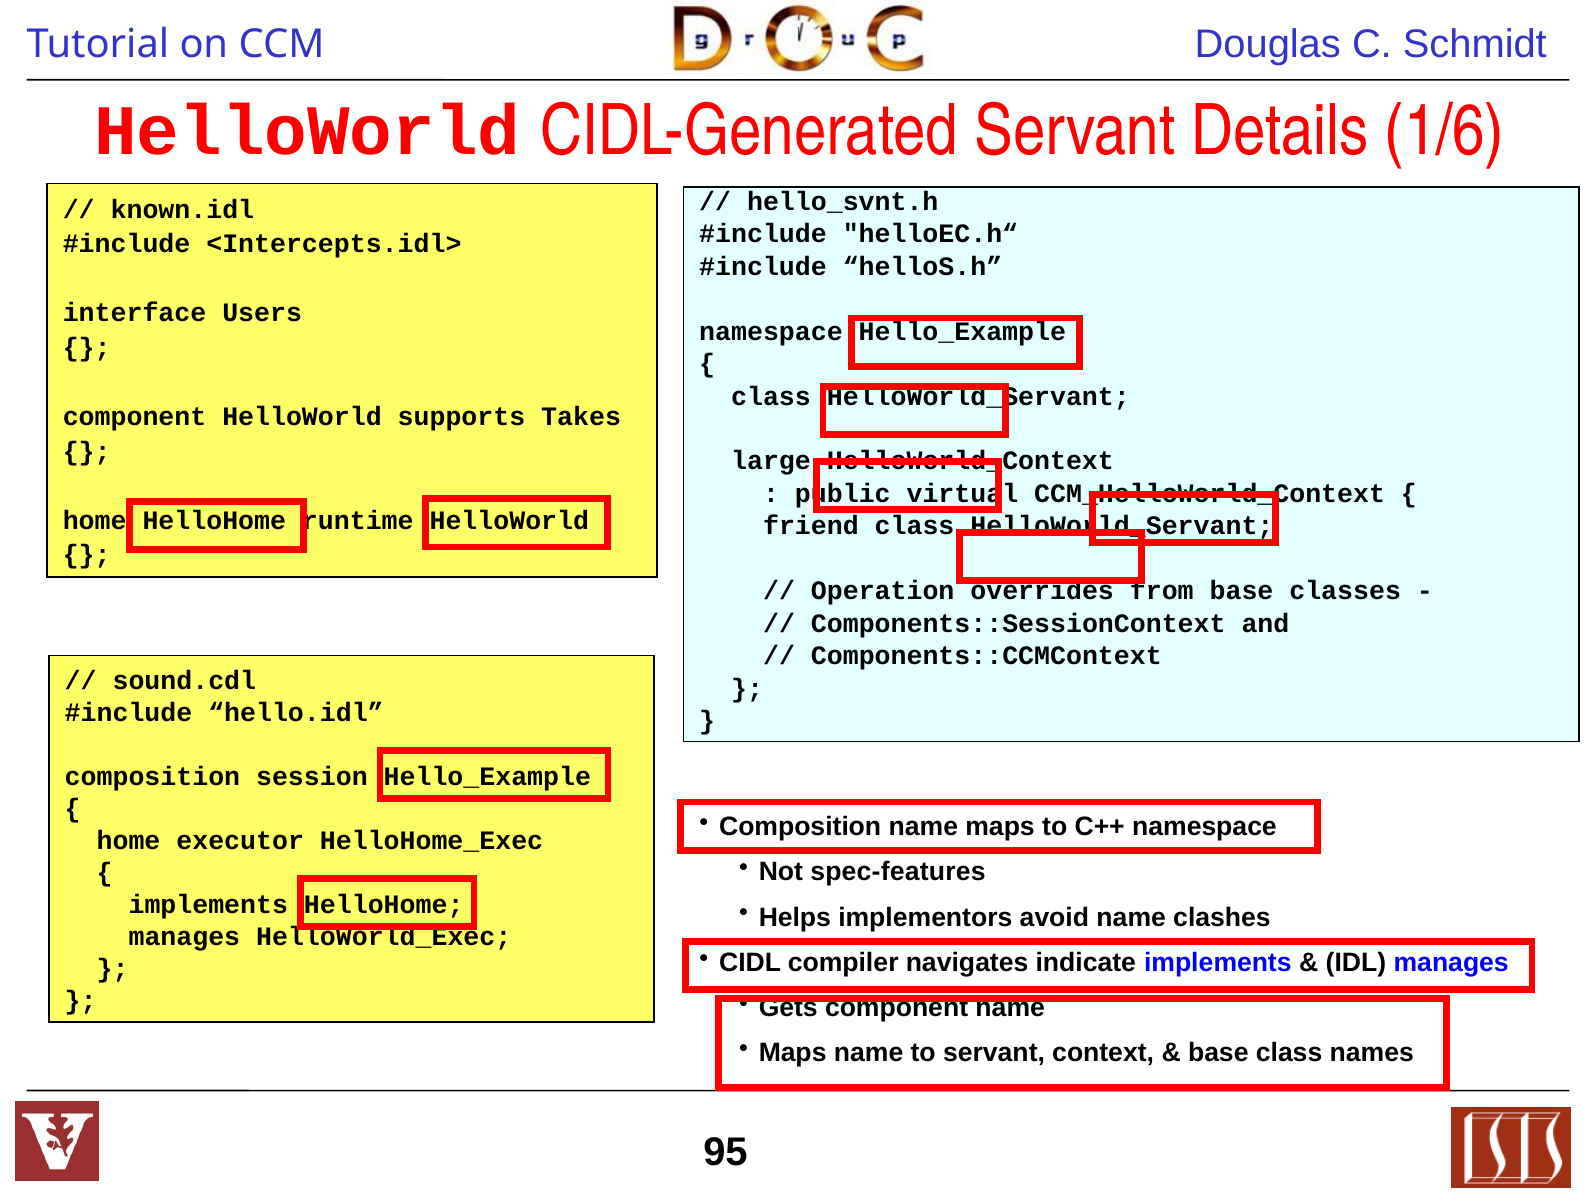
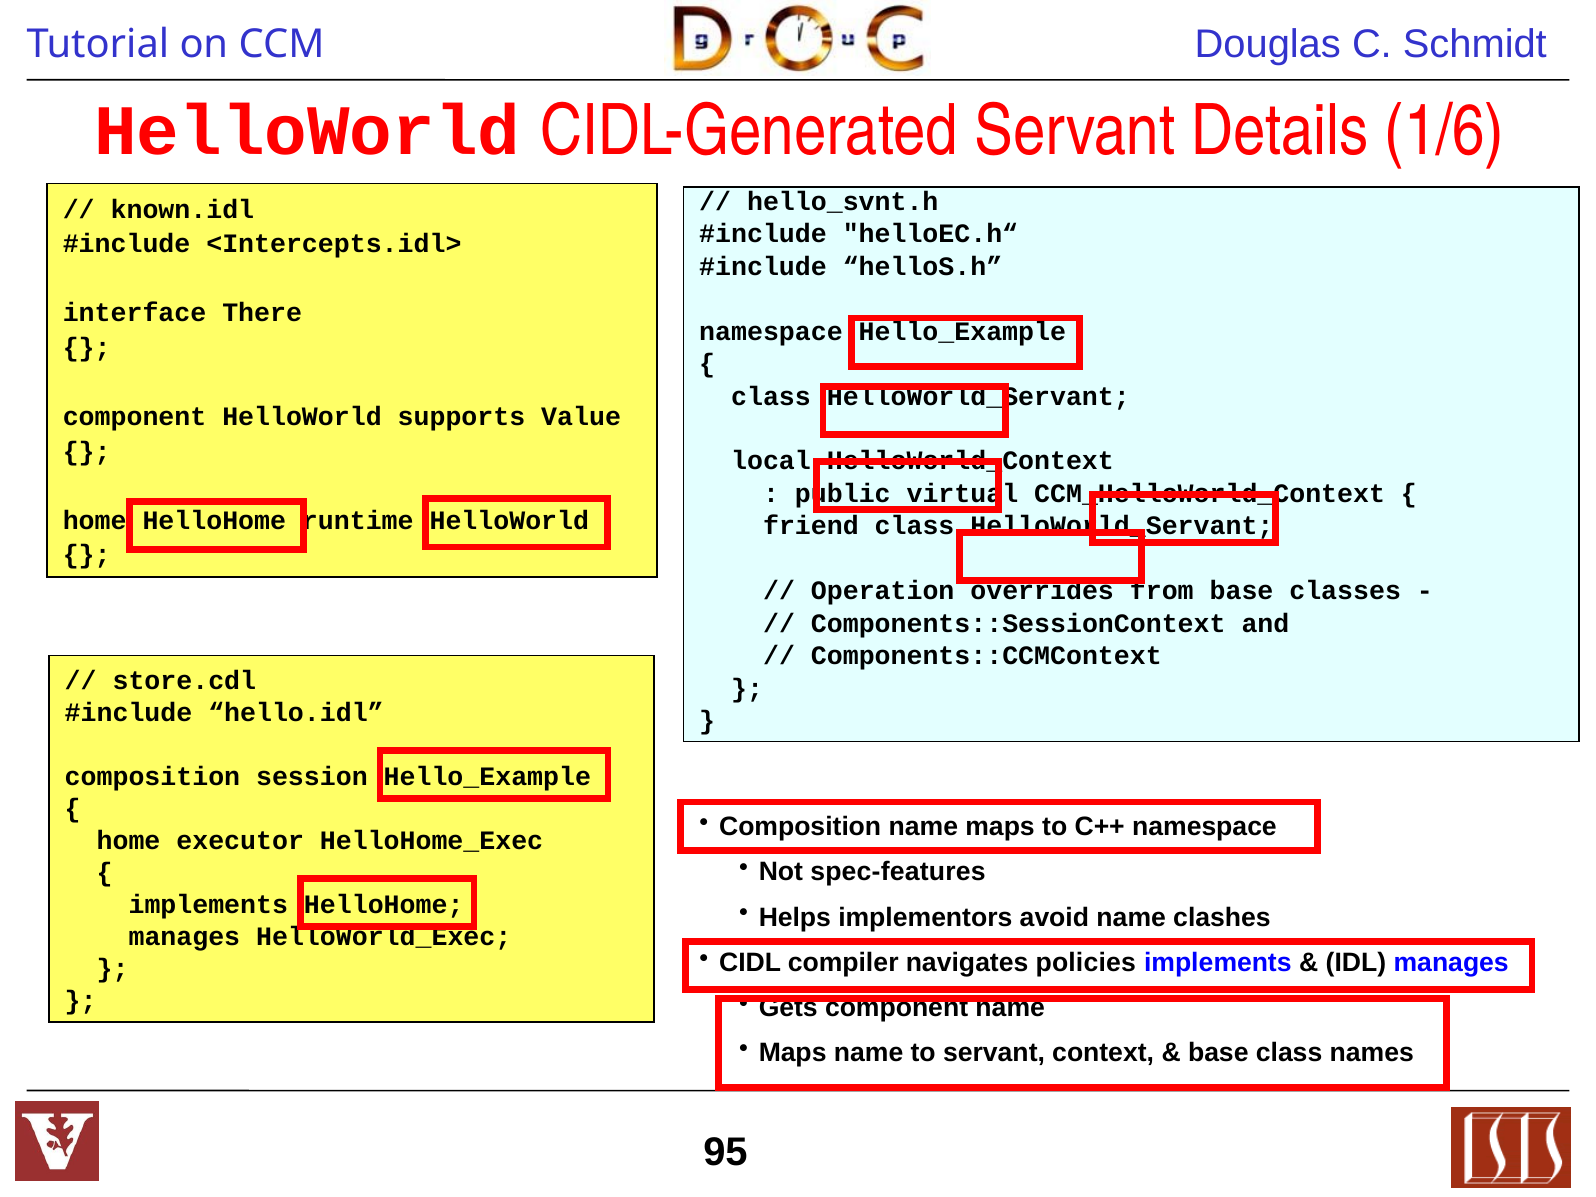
Users: Users -> There (262, 313)
Takes: Takes -> Value (581, 417)
large: large -> local (771, 461)
sound.cdl: sound.cdl -> store.cdl (184, 681)
indicate: indicate -> policies (1086, 963)
